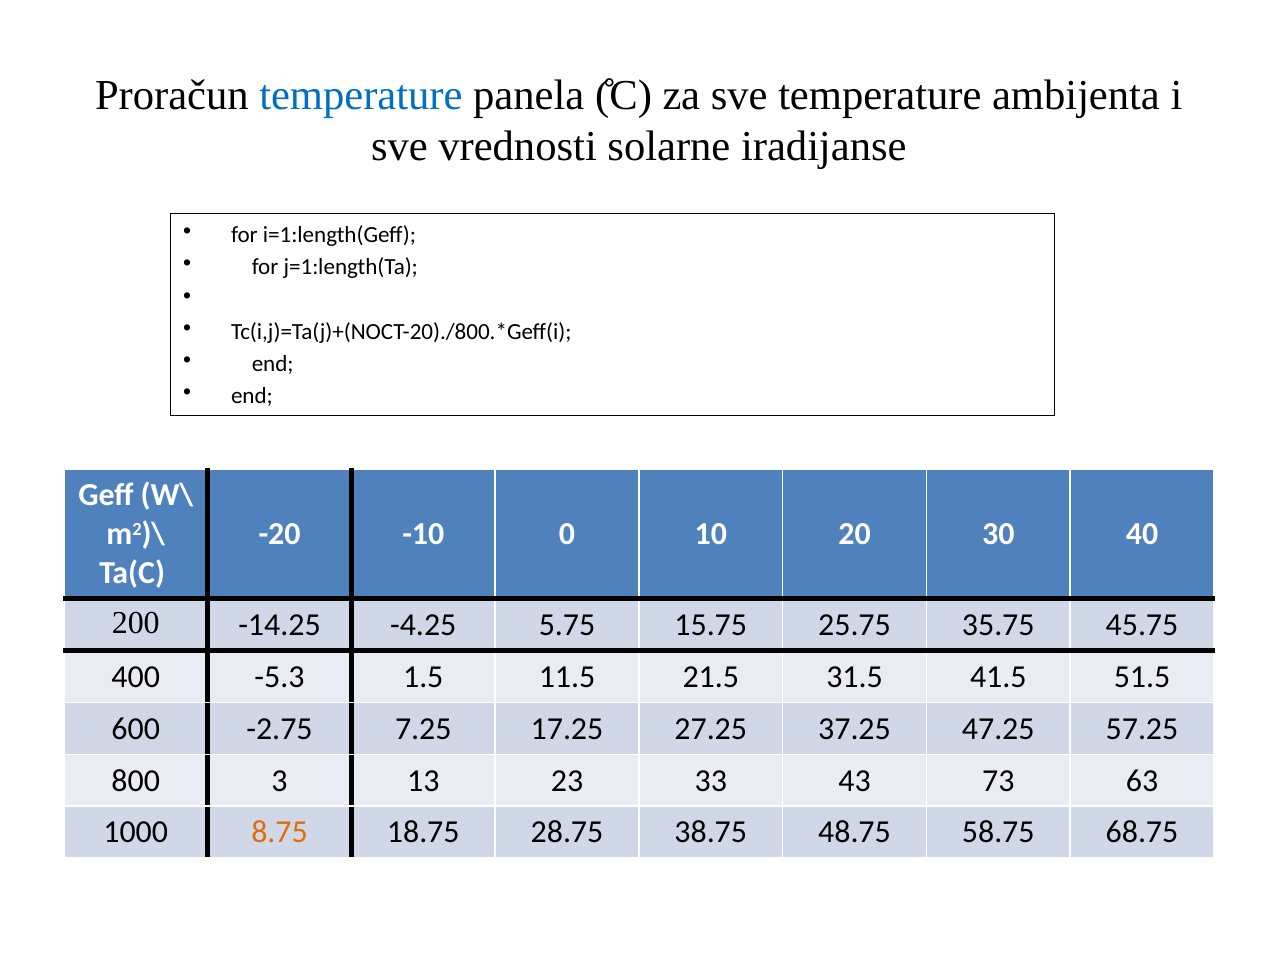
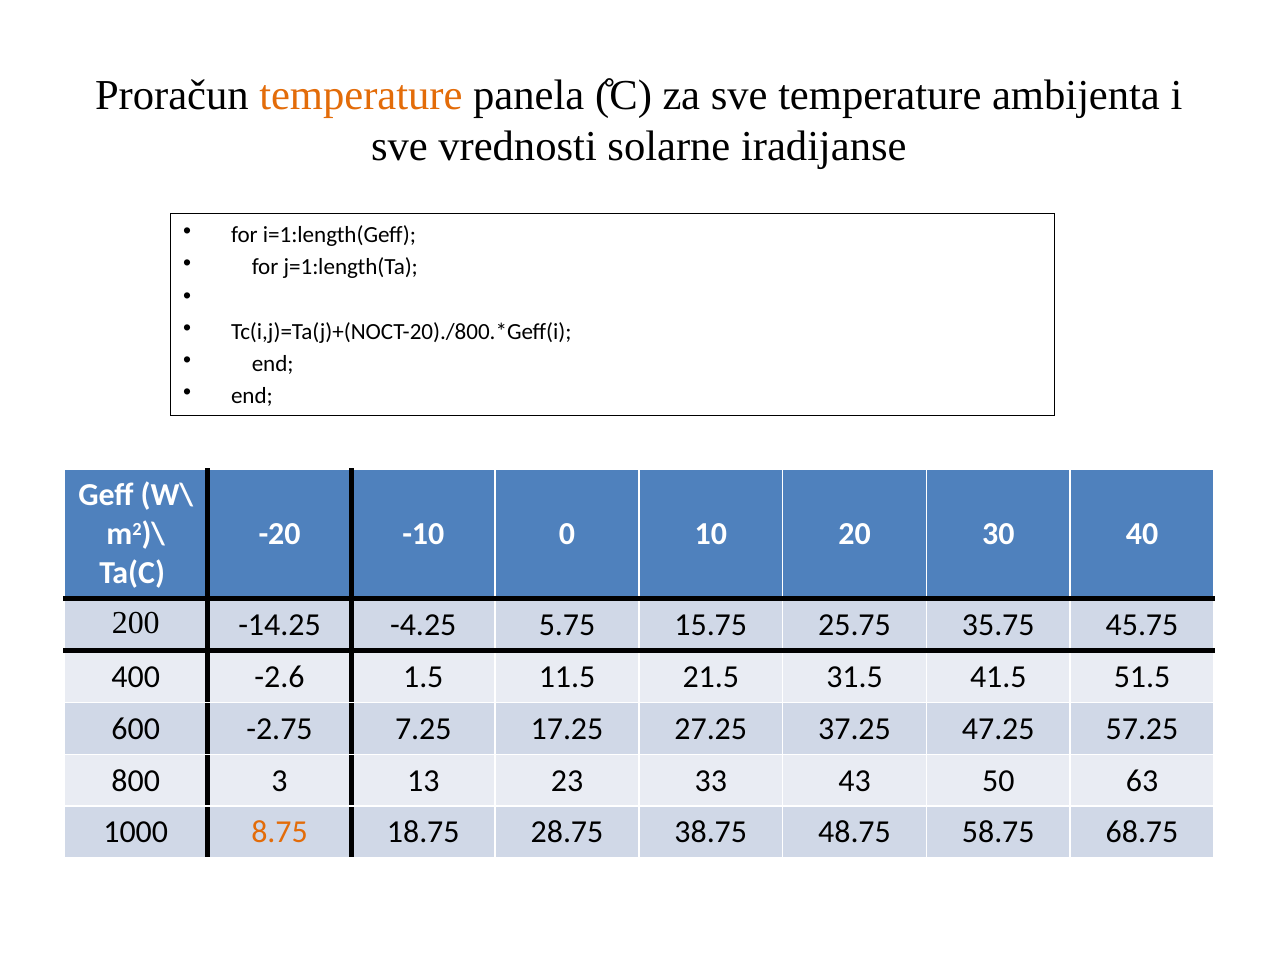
temperature colour: blue -> orange (361, 96)
-5.3: -5.3 -> -2.6 (280, 677)
73: 73 -> 50 (998, 780)
